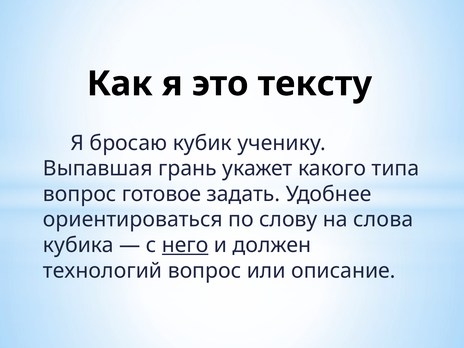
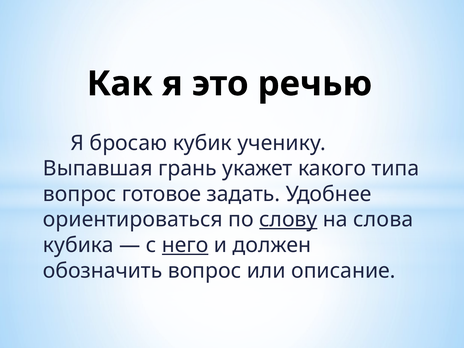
тексту: тексту -> речью (315, 84)
слову underline: none -> present (288, 220)
технологий: технологий -> обозначить (103, 271)
